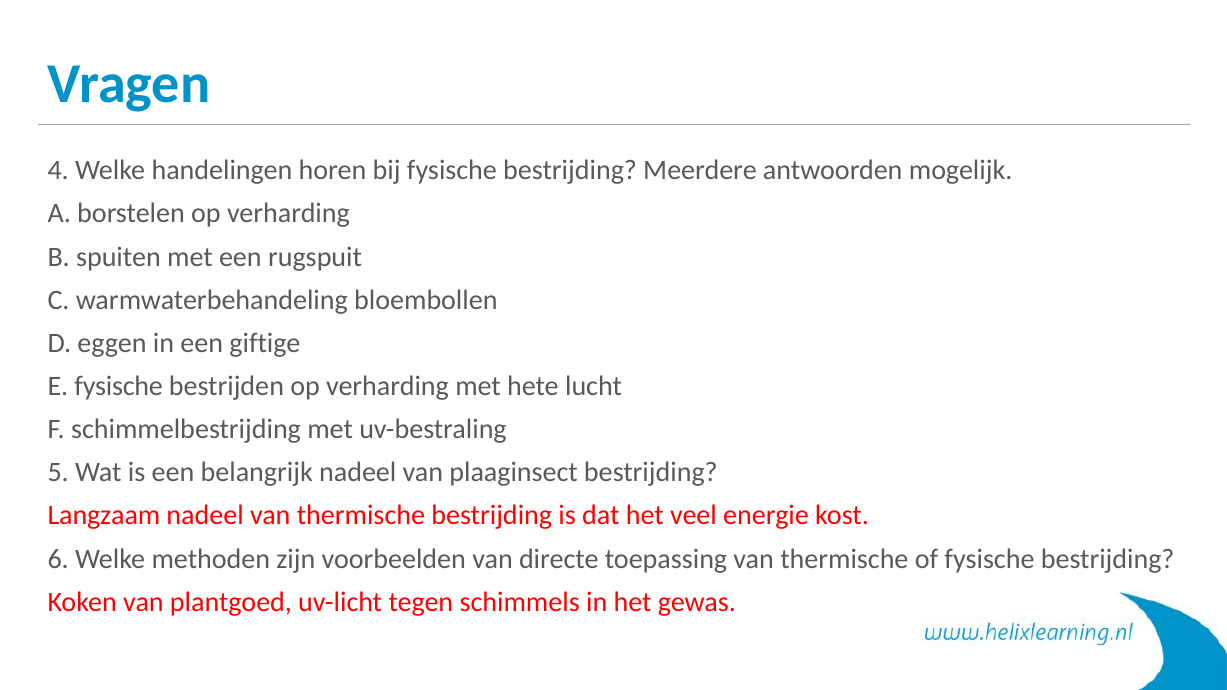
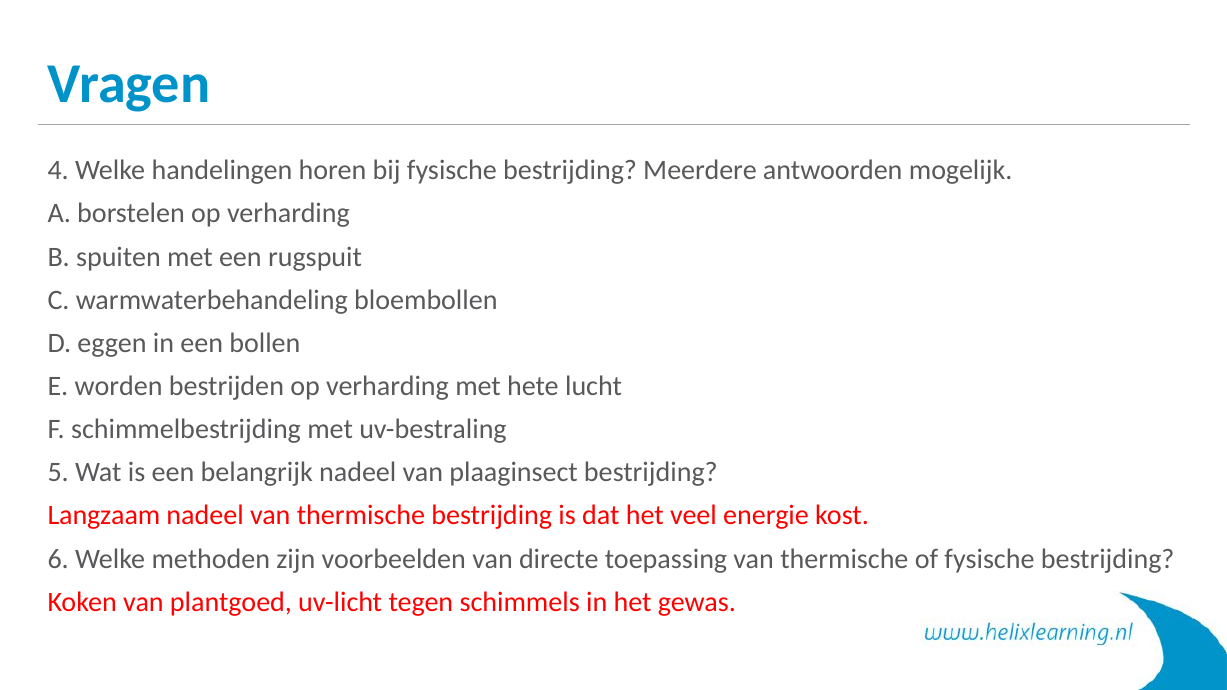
giftige: giftige -> bollen (265, 343)
E fysische: fysische -> worden (119, 386)
